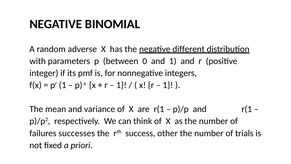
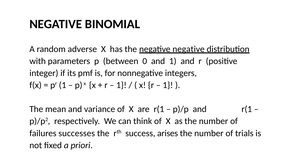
negative different: different -> negative (189, 49)
other: other -> arises (168, 133)
